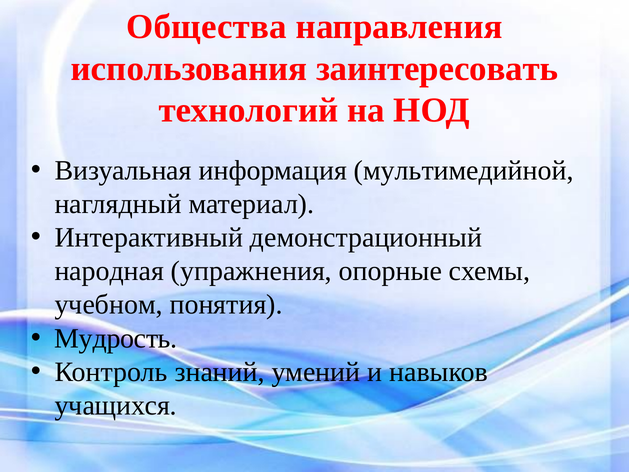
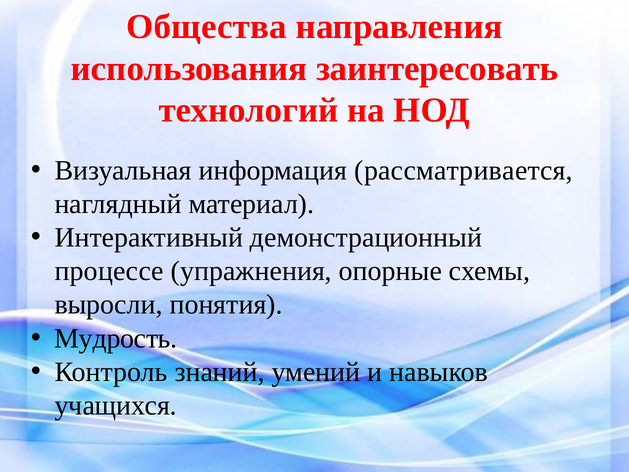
мультимедийной: мультимедийной -> рассматривается (464, 170)
народная: народная -> процессе (109, 271)
учебном: учебном -> выросли (109, 305)
